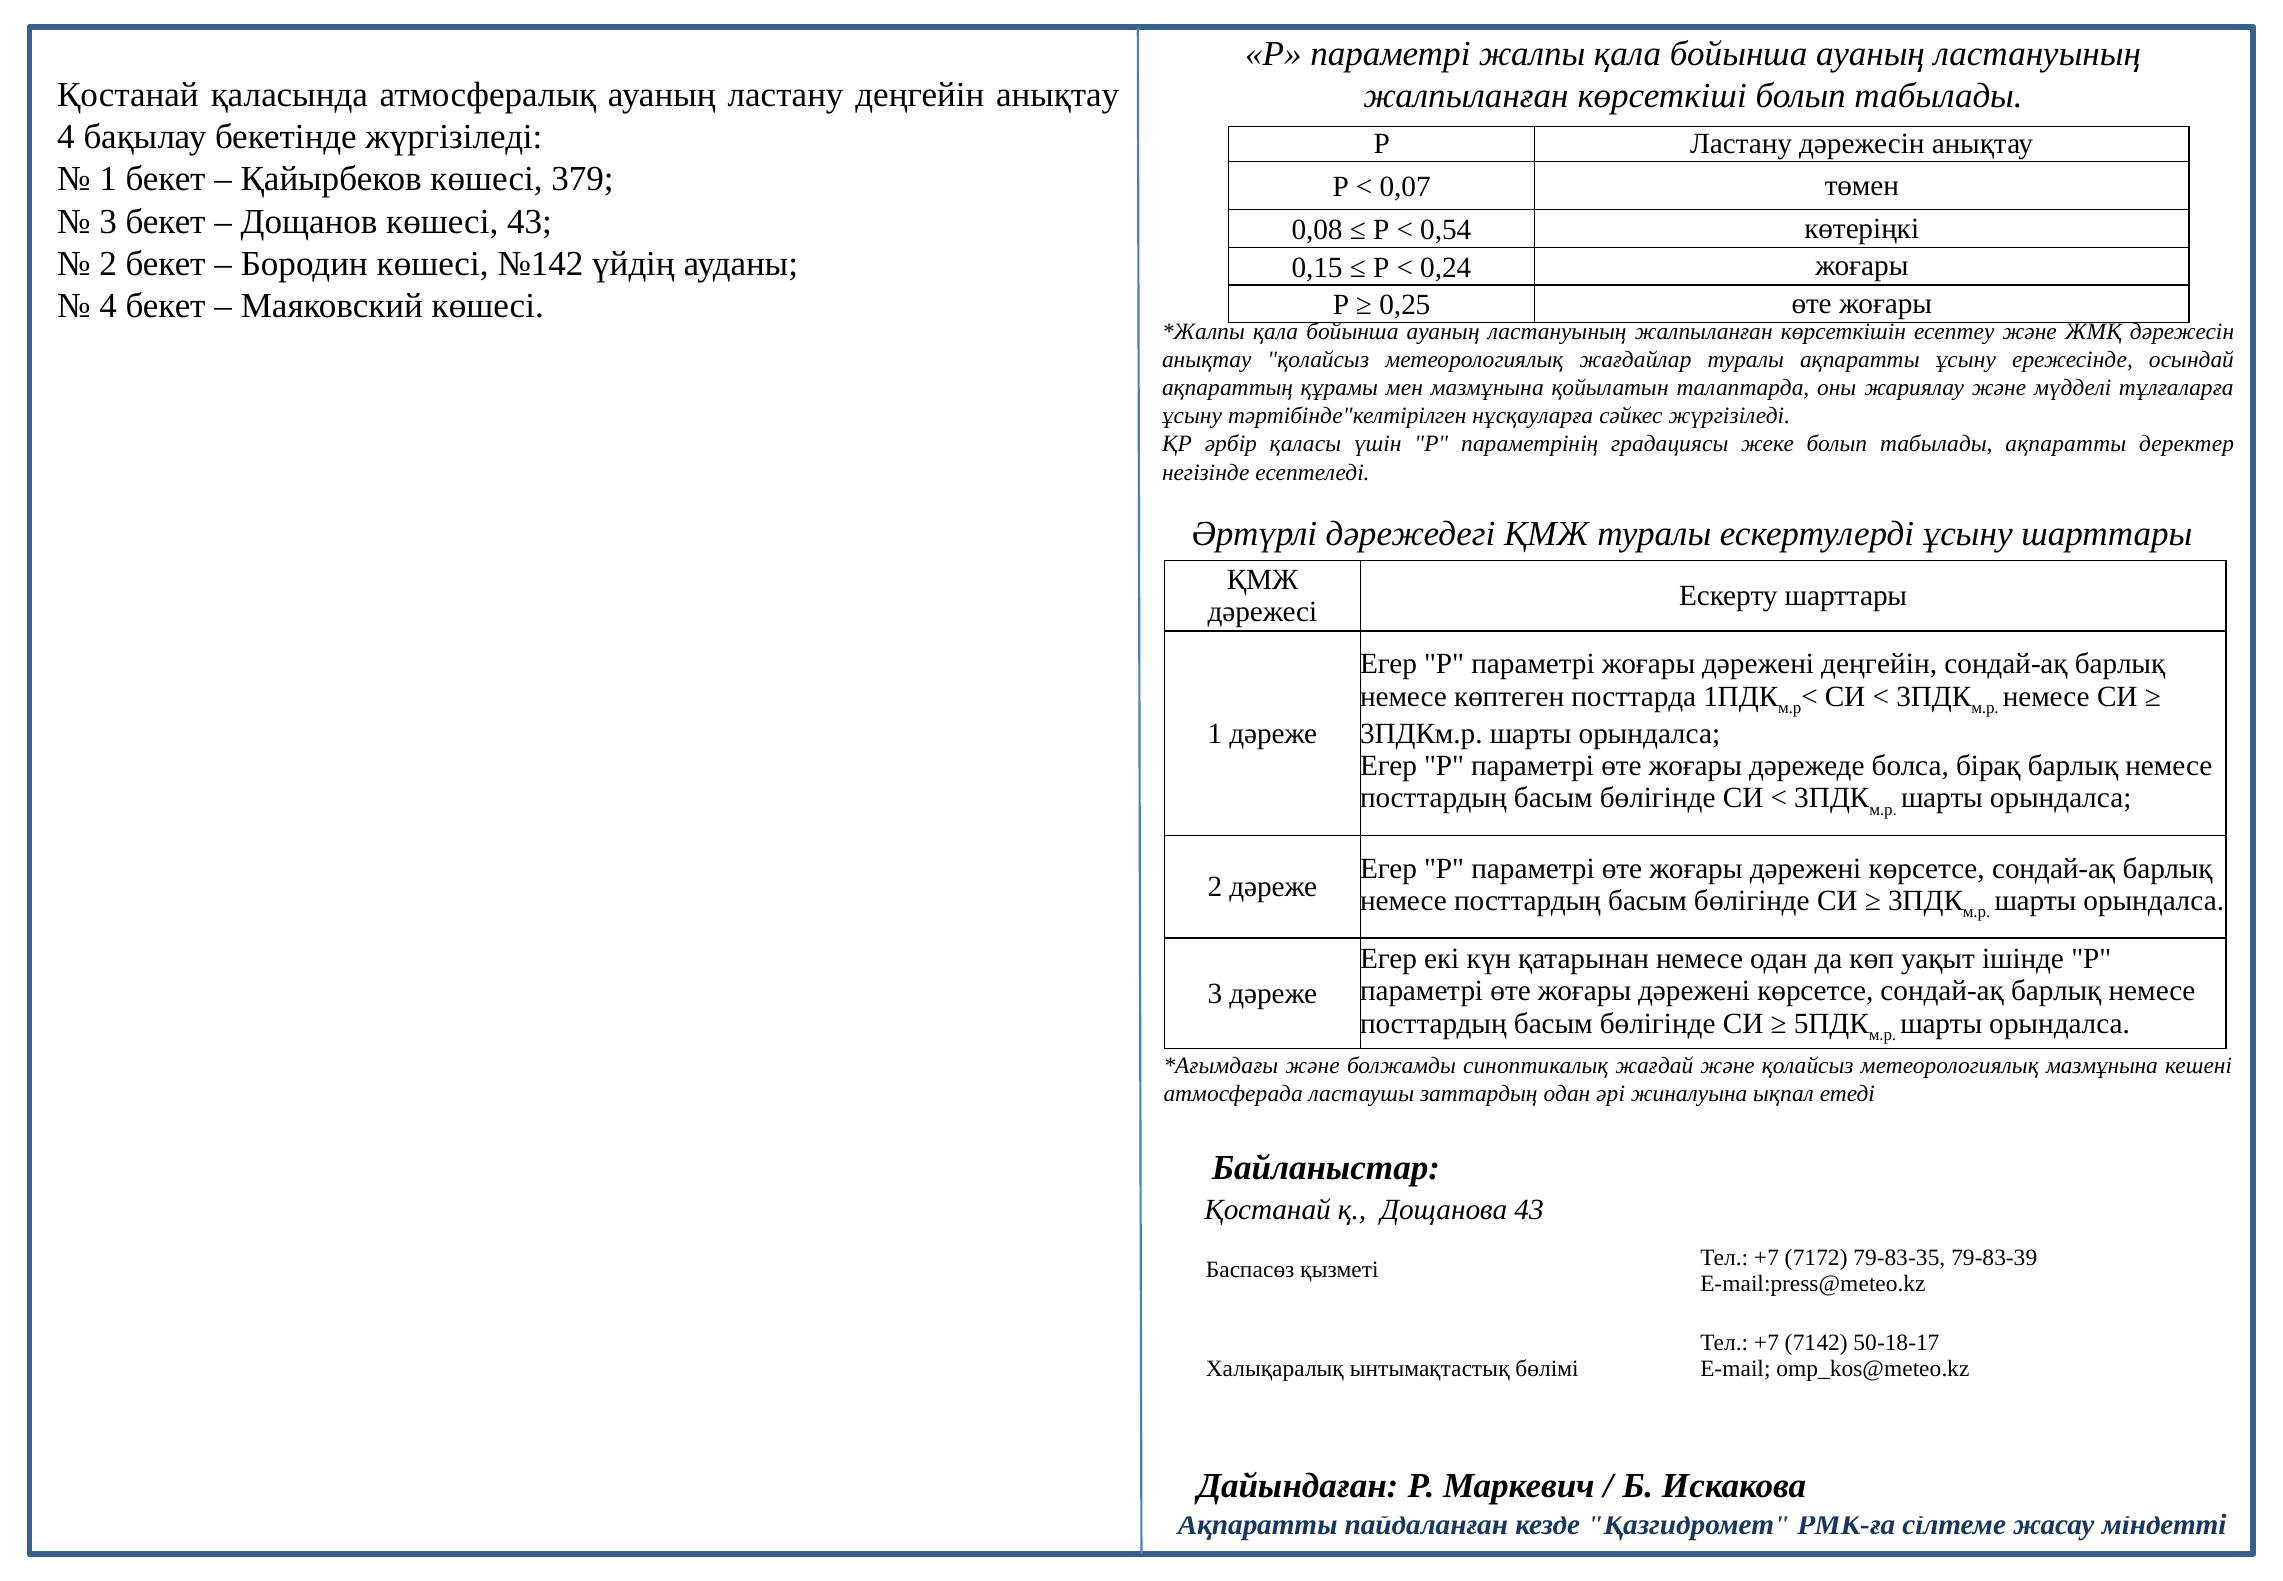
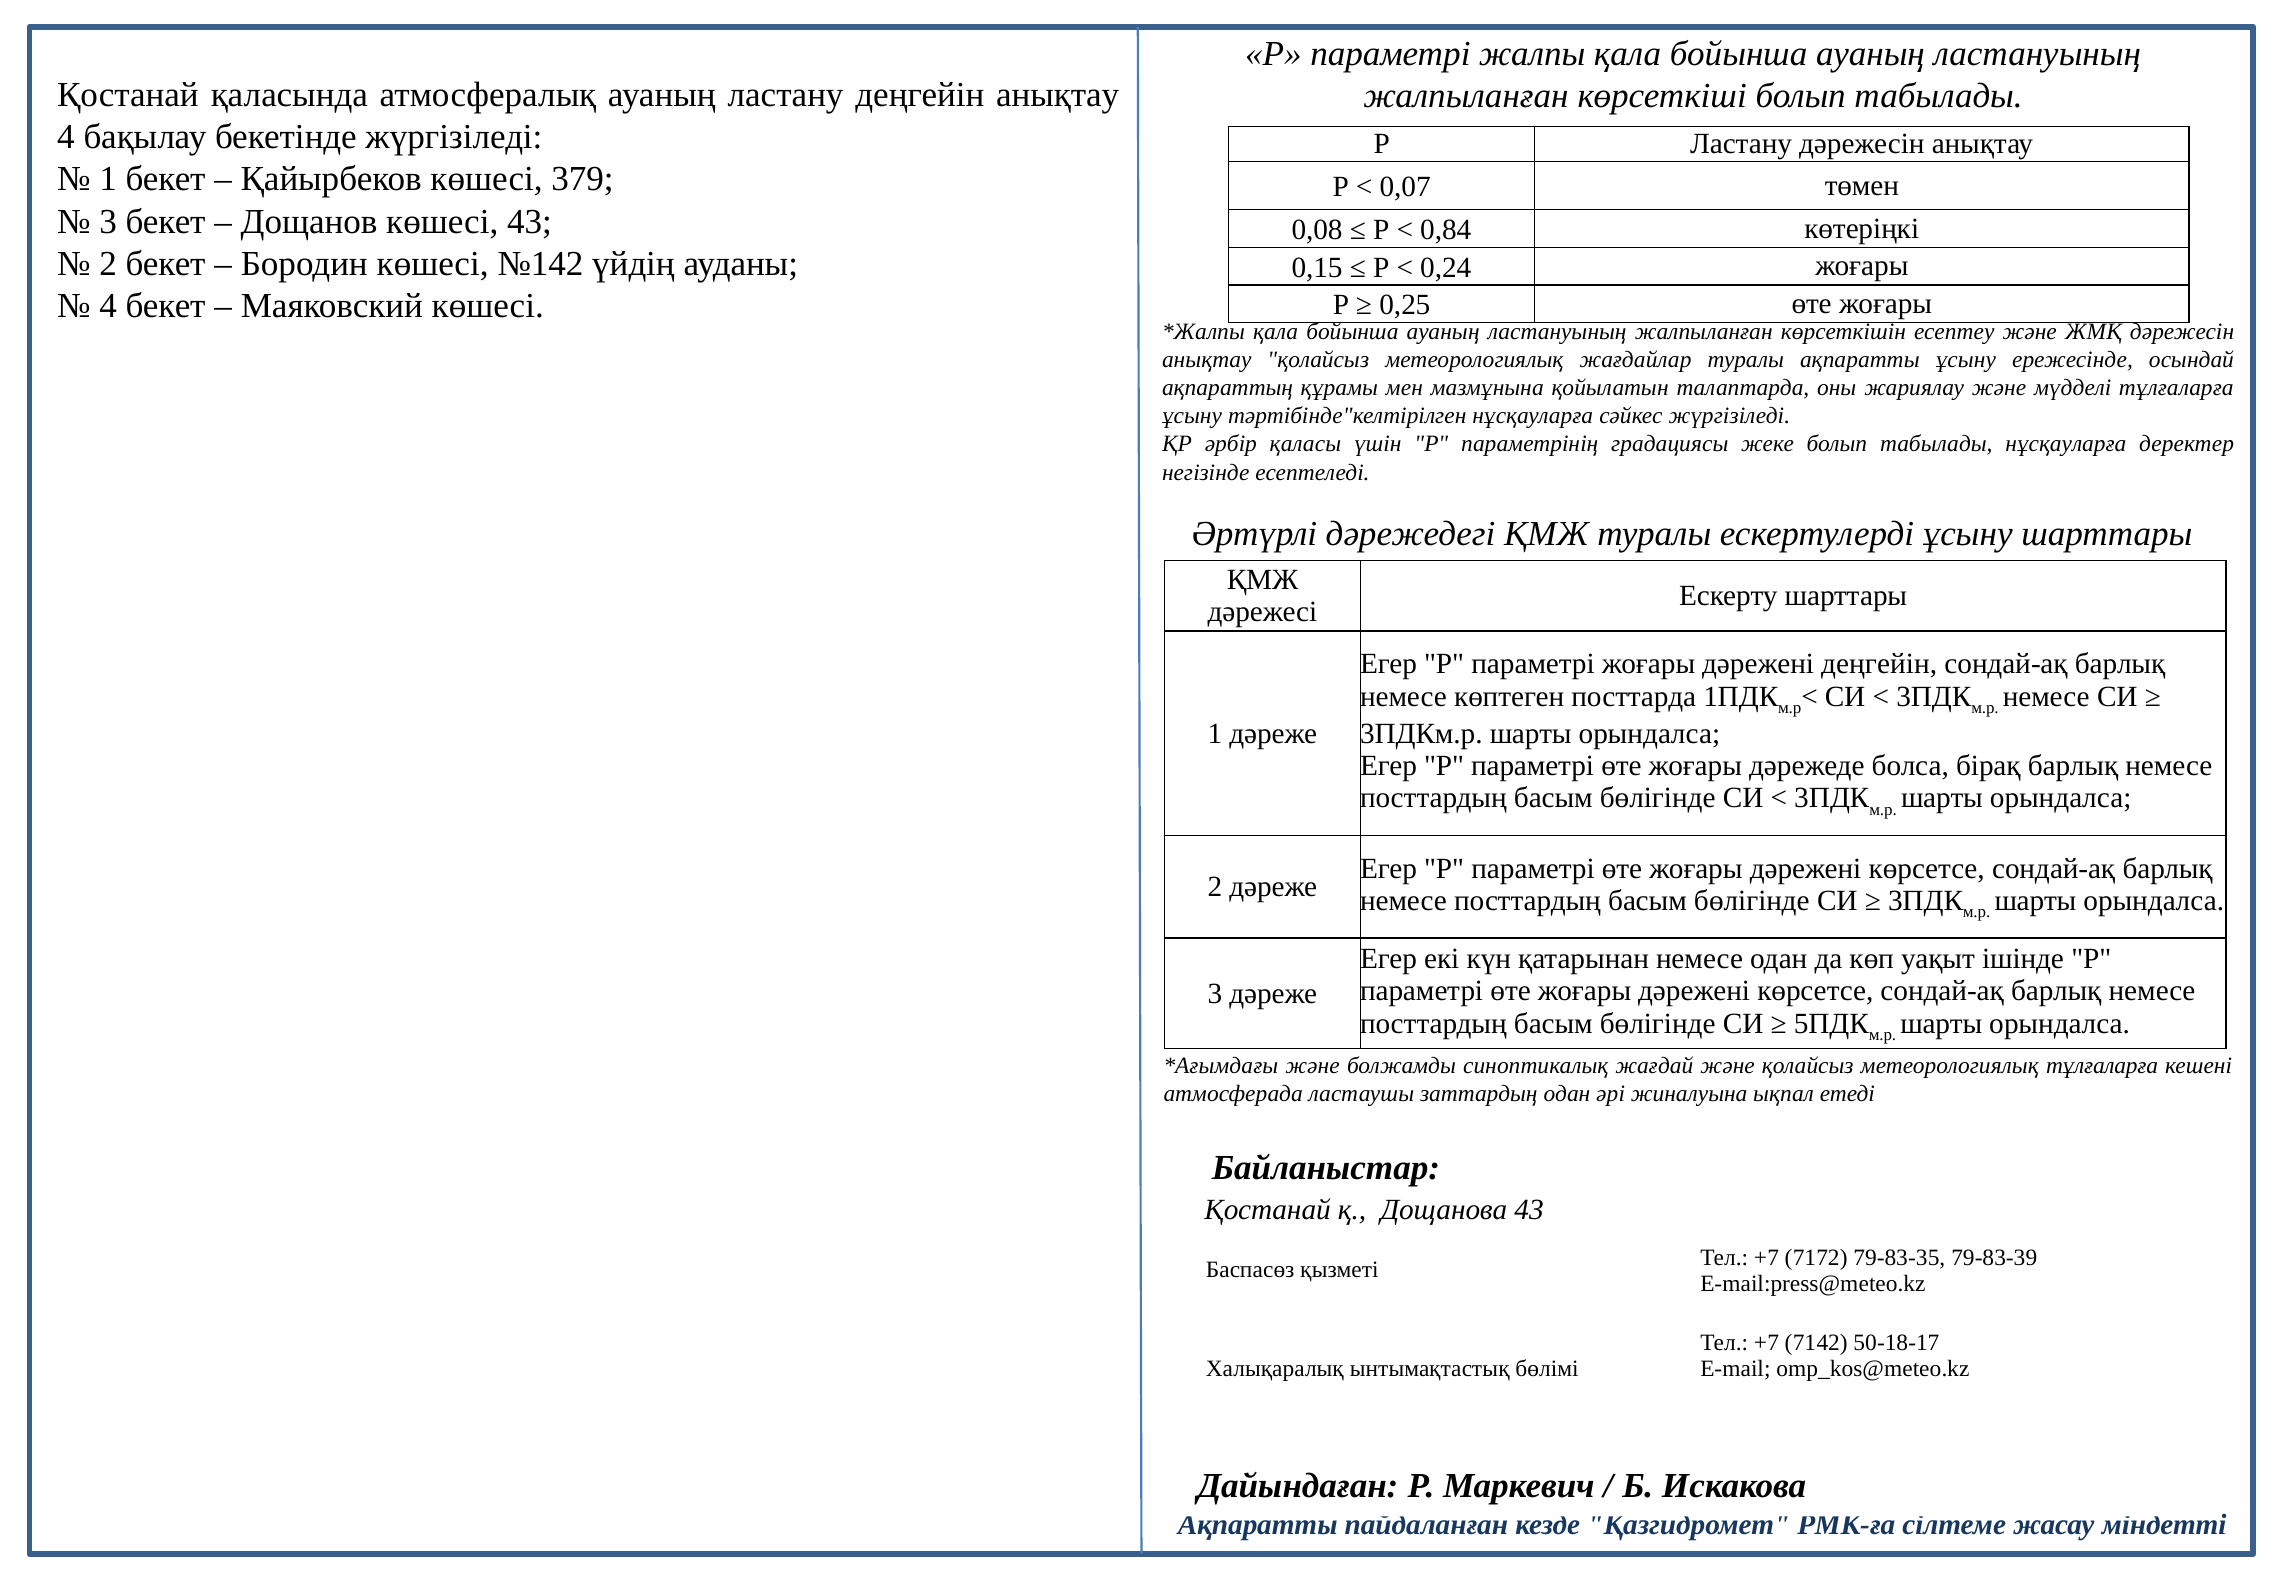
0,54: 0,54 -> 0,84 (1446, 230)
табылады ақпаратты: ақпаратты -> нұсқауларға (2066, 444)
метеорологиялық мазмұнына: мазмұнына -> тұлғаларға (2102, 1066)
